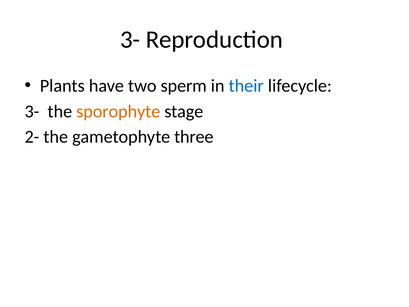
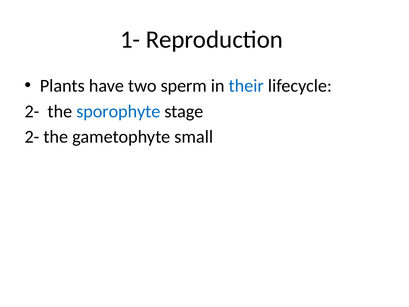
3-: 3- -> 1- (130, 40)
3-: 3- -> 2- (32, 111)
sporophyte colour: orange -> blue (118, 111)
three: three -> small (194, 137)
